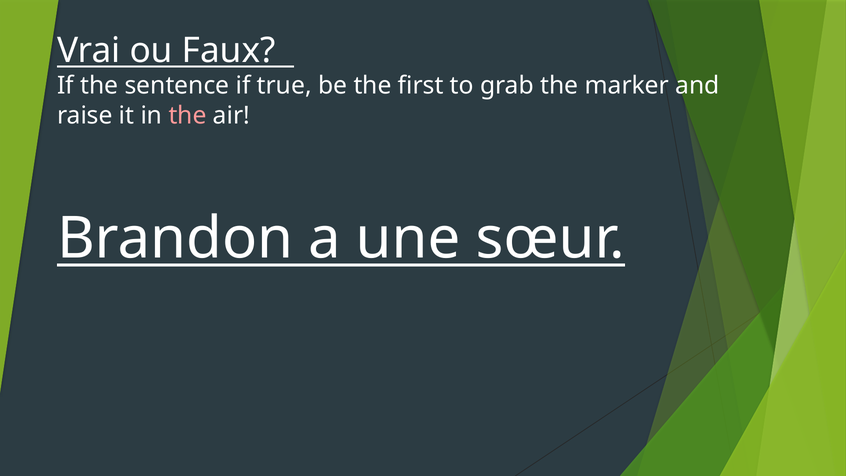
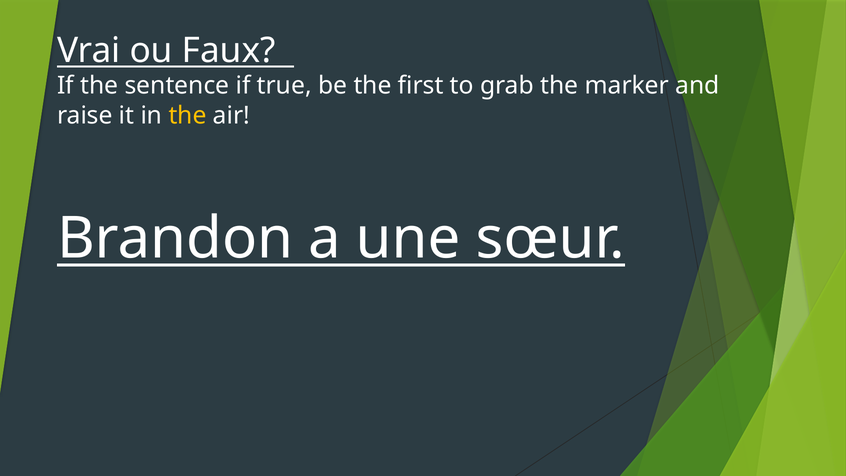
the colour: pink -> yellow (188, 115)
